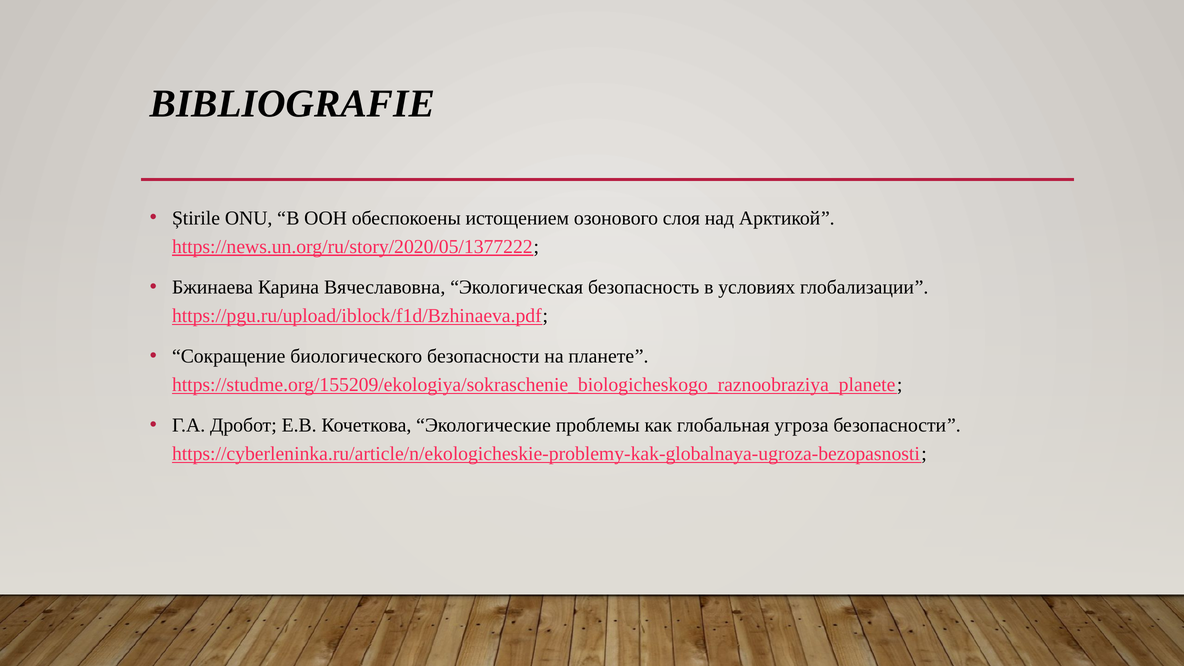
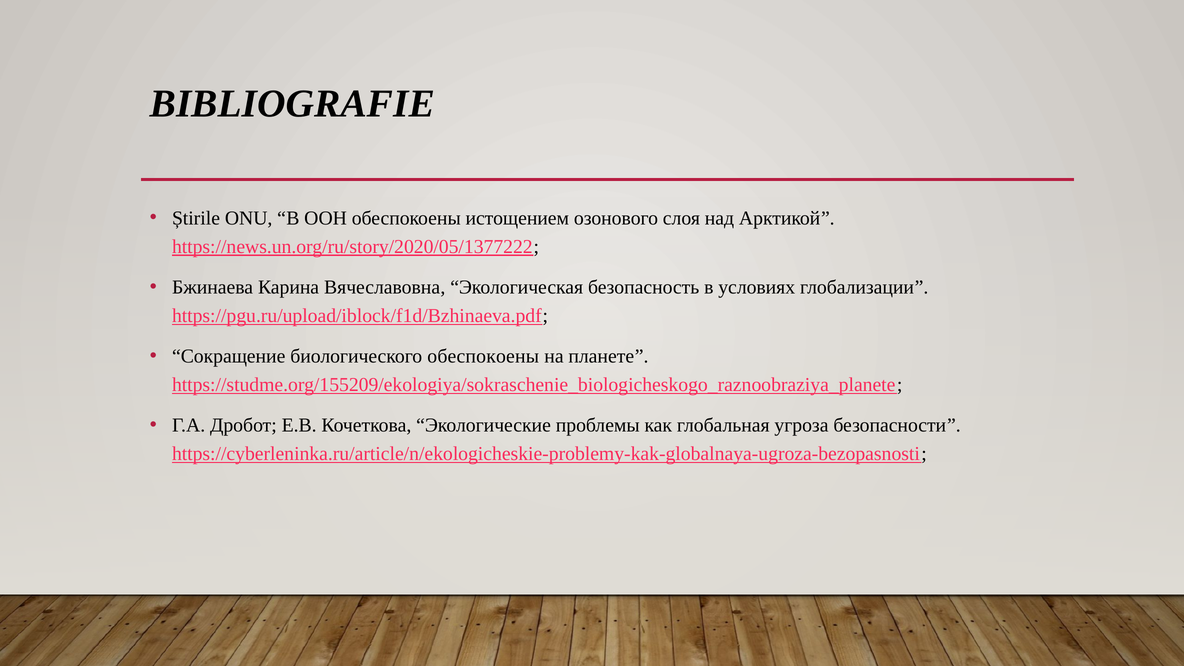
биологического безопасности: безопасности -> обеспокоены (483, 356)
